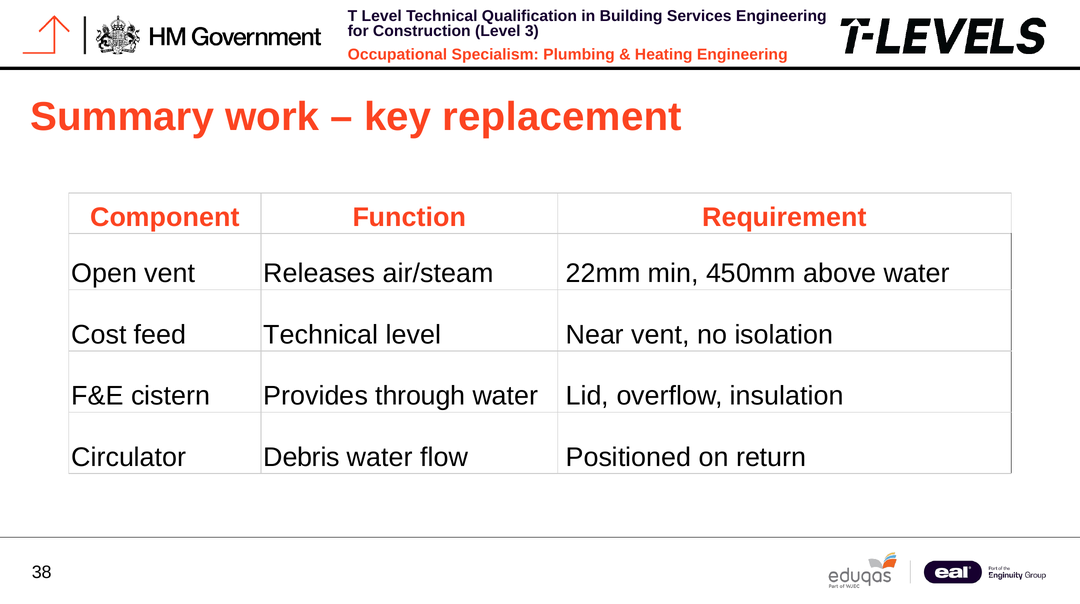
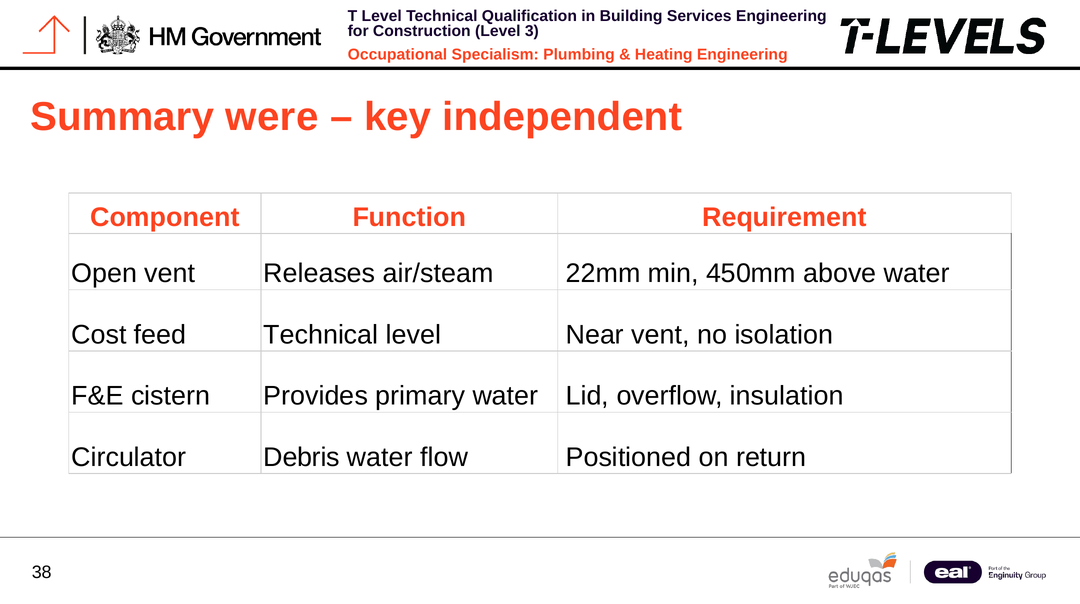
work: work -> were (272, 117)
replacement: replacement -> independent (562, 117)
through: through -> primary (420, 396)
